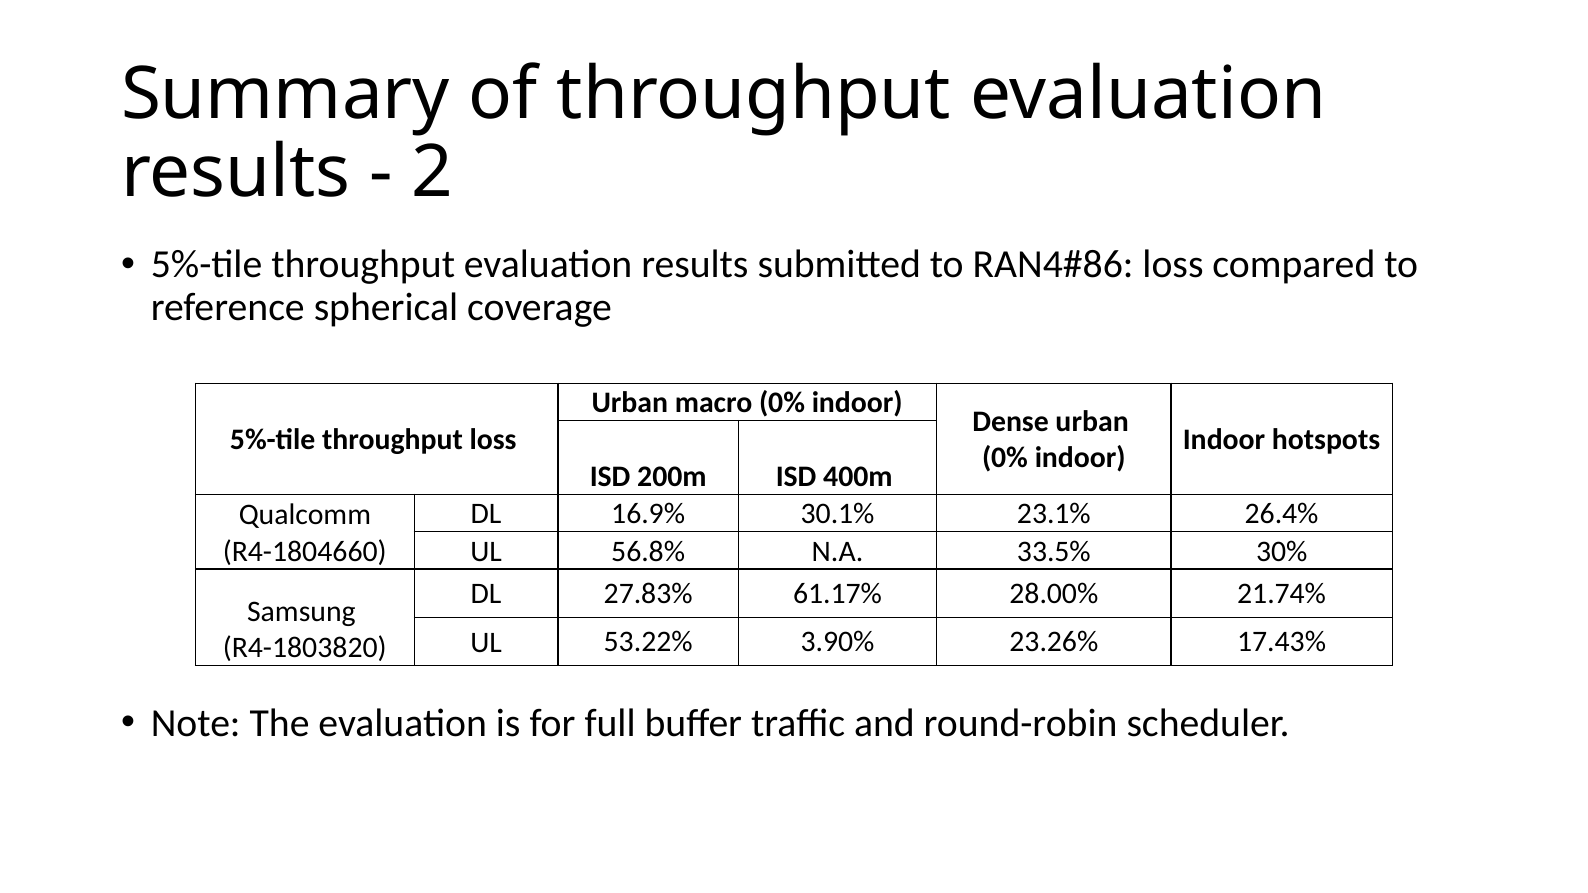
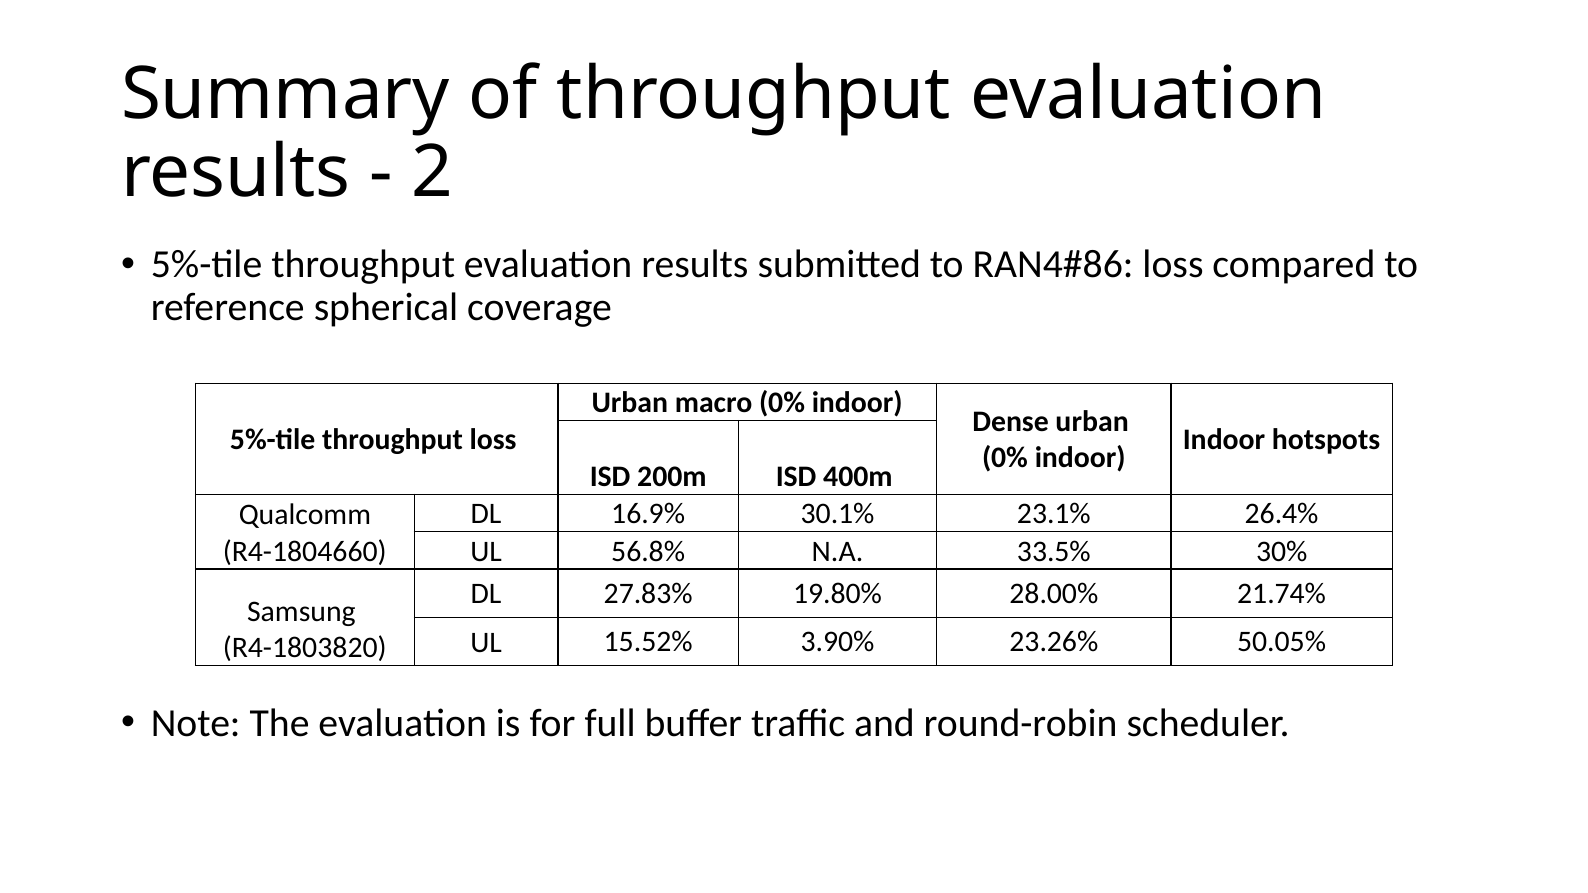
61.17%: 61.17% -> 19.80% (838, 594)
53.22%: 53.22% -> 15.52% (648, 642)
17.43%: 17.43% -> 50.05% (1282, 642)
